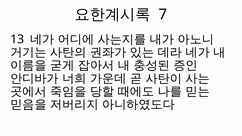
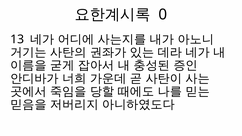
7: 7 -> 0 (163, 15)
